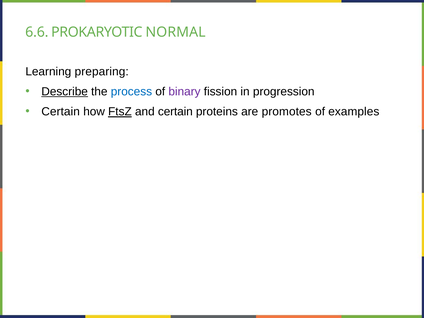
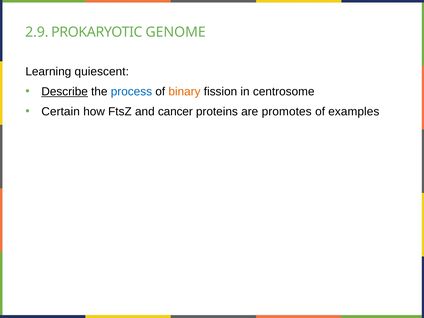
6.6: 6.6 -> 2.9 (37, 32)
NORMAL: NORMAL -> GENOME (176, 32)
preparing: preparing -> quiescent (102, 72)
binary colour: purple -> orange (184, 92)
progression: progression -> centrosome (284, 92)
FtsZ underline: present -> none (120, 112)
and certain: certain -> cancer (175, 112)
